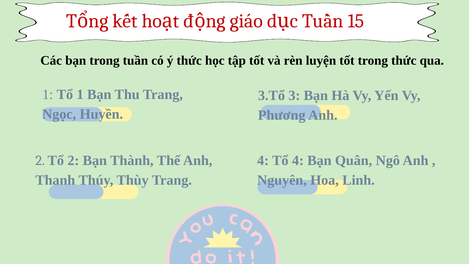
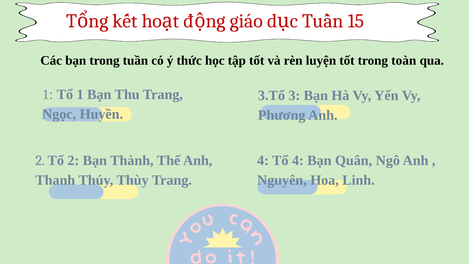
trong thức: thức -> toàn (404, 60)
